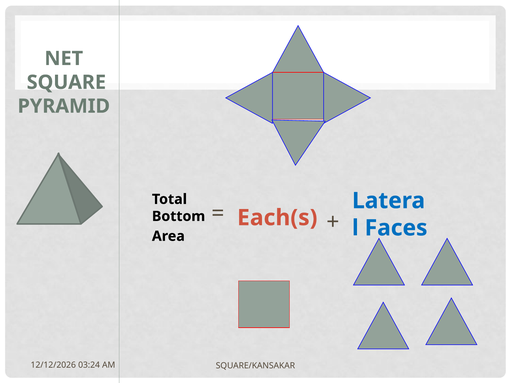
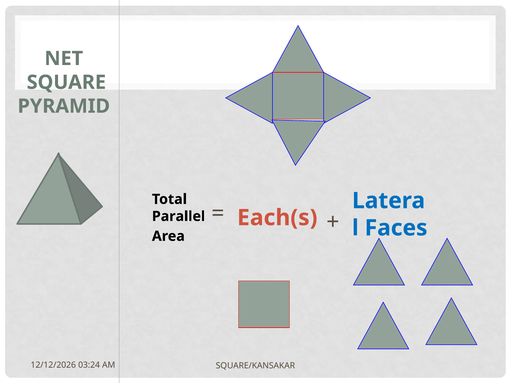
Bottom: Bottom -> Parallel (179, 216)
